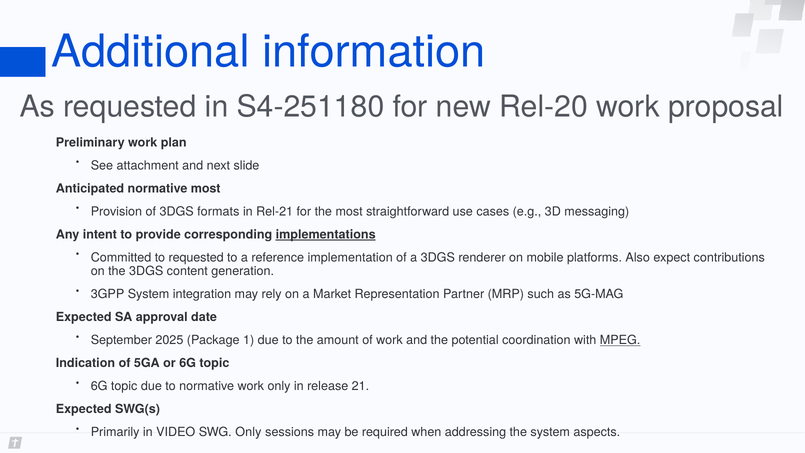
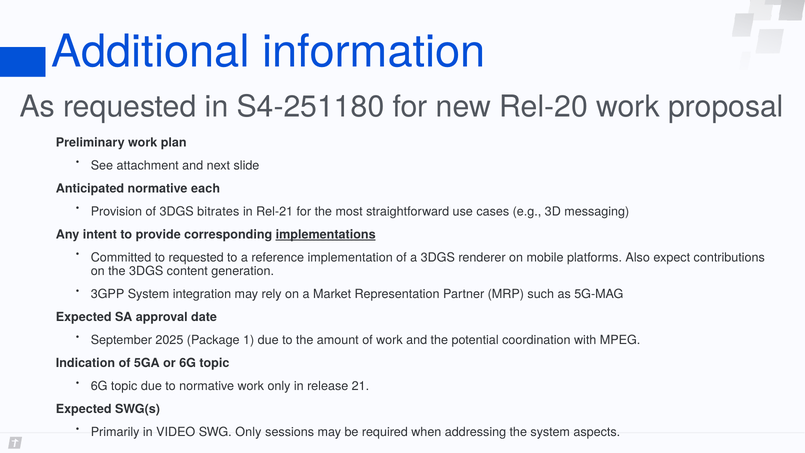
normative most: most -> each (206, 188)
formats: formats -> bitrates (218, 211)
MPEG underline: present -> none (620, 340)
